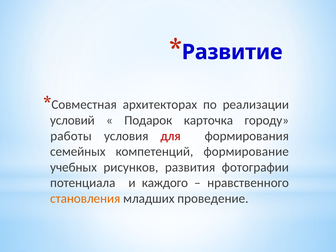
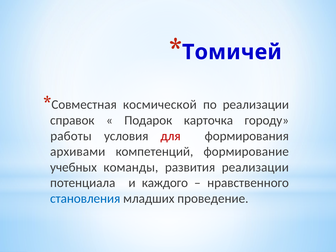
Развитие: Развитие -> Томичей (232, 52)
архитекторах: архитекторах -> космической (160, 105)
условий: условий -> справок (72, 120)
семейных: семейных -> архивами (78, 152)
рисунков: рисунков -> команды (131, 167)
развития фотографии: фотографии -> реализации (255, 167)
становления colour: orange -> blue (85, 199)
